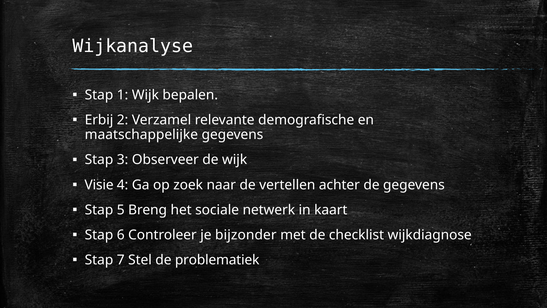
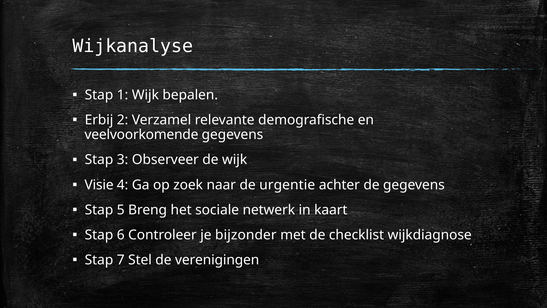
maatschappelijke: maatschappelijke -> veelvoorkomende (141, 135)
vertellen: vertellen -> urgentie (287, 185)
problematiek: problematiek -> verenigingen (217, 260)
